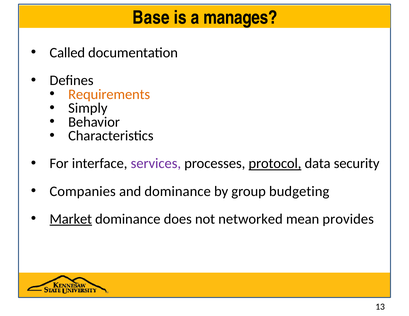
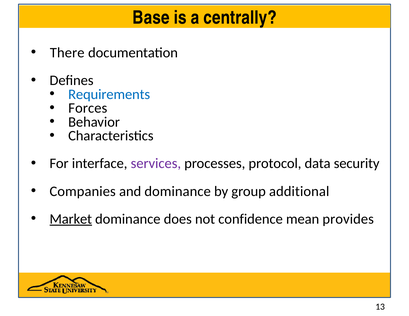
manages: manages -> centrally (240, 18)
Called: Called -> There (67, 53)
Requirements colour: orange -> blue (109, 94)
Simply: Simply -> Forces (88, 108)
protocol underline: present -> none (275, 164)
budgeting: budgeting -> additional (299, 191)
networked: networked -> confidence (251, 219)
